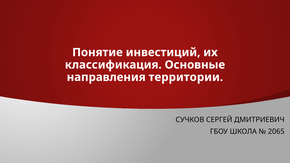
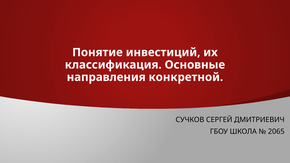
территории: территории -> конкретной (186, 77)
